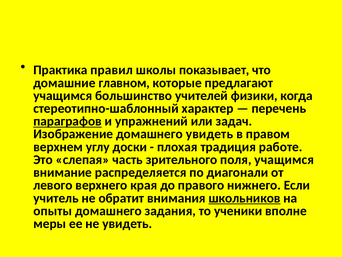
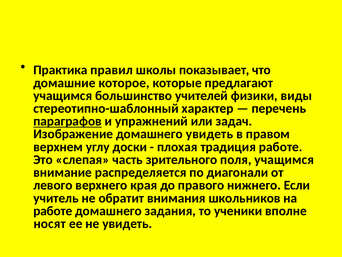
главном: главном -> которое (124, 83)
когда: когда -> виды (296, 96)
школьников underline: present -> none (245, 198)
опыты: опыты -> работе (53, 211)
меры: меры -> носят (50, 223)
